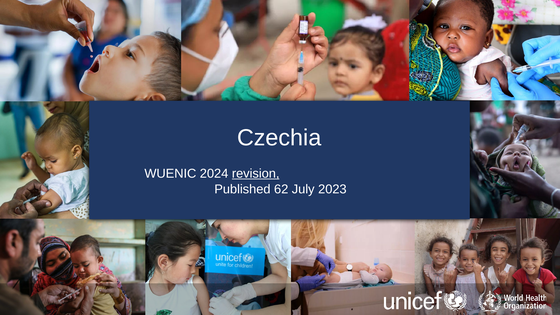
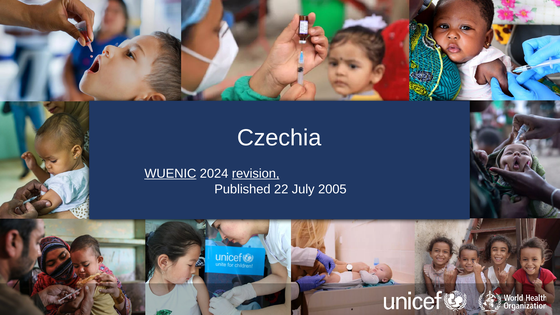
WUENIC underline: none -> present (170, 174)
62: 62 -> 22 (281, 189)
2023: 2023 -> 2005 (332, 189)
